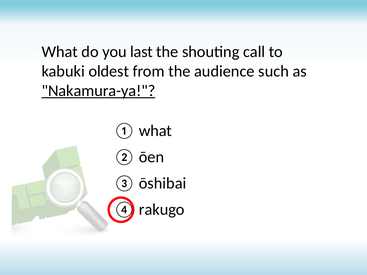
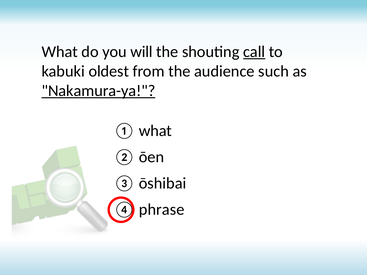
last: last -> will (141, 52)
call underline: none -> present (254, 52)
rakugo: rakugo -> phrase (162, 210)
